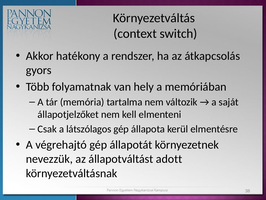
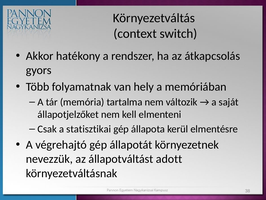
látszólagos: látszólagos -> statisztikai (89, 129)
